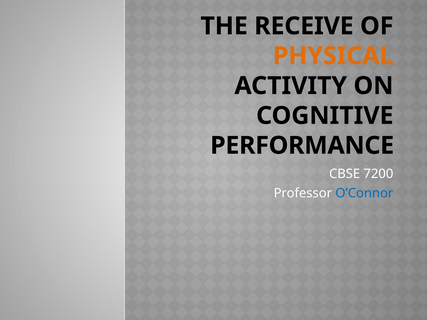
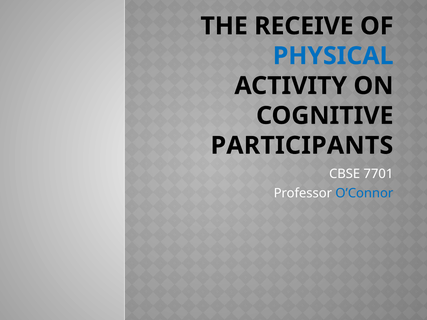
PHYSICAL colour: orange -> blue (333, 56)
PERFORMANCE: PERFORMANCE -> PARTICIPANTS (302, 146)
7200: 7200 -> 7701 (378, 174)
